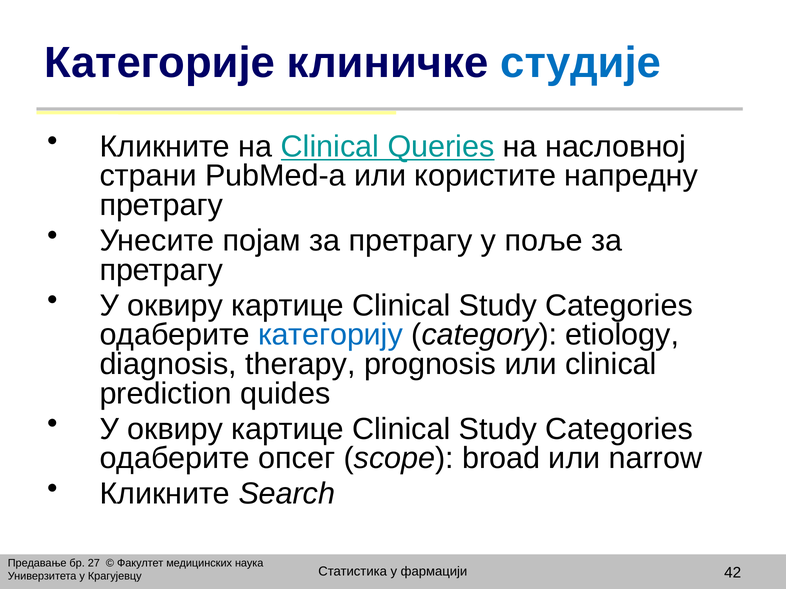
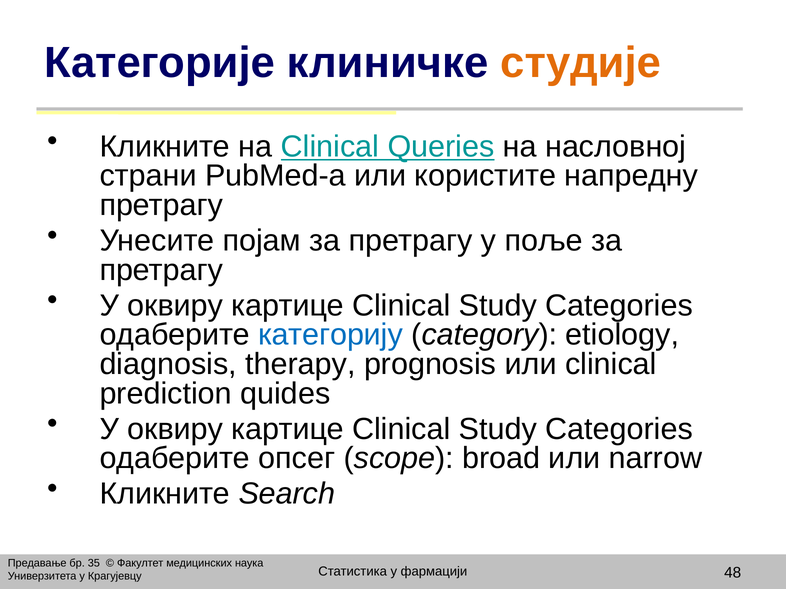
студије colour: blue -> orange (581, 63)
27: 27 -> 35 (94, 563)
42: 42 -> 48 (733, 573)
